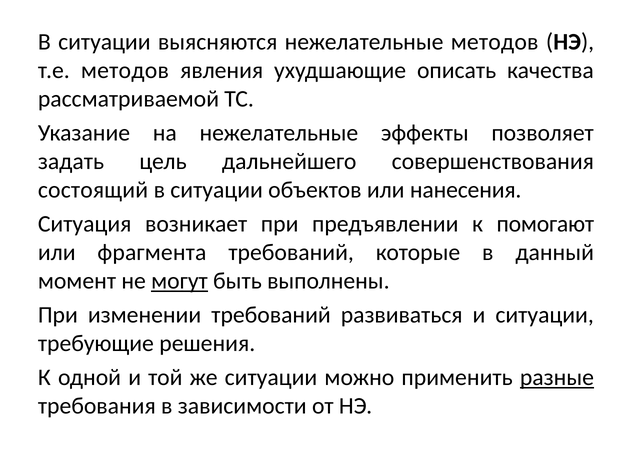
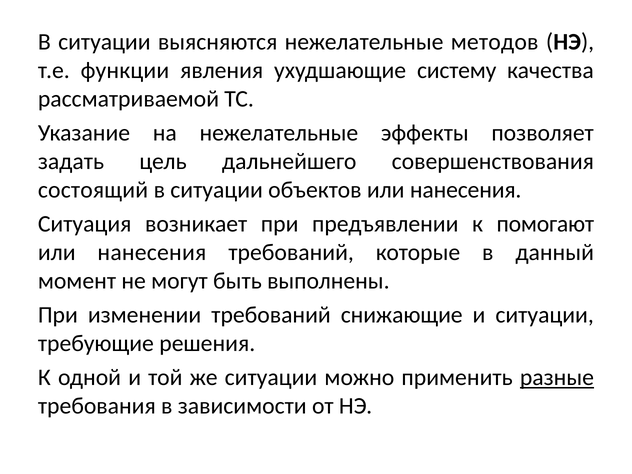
т.е методов: методов -> функции (125, 71)
описать: описать -> систему (457, 71)
фрагмента: фрагмента -> нанесения (152, 253)
могут underline: present -> none (179, 281)
развиваться: развиваться -> снижающие (402, 315)
